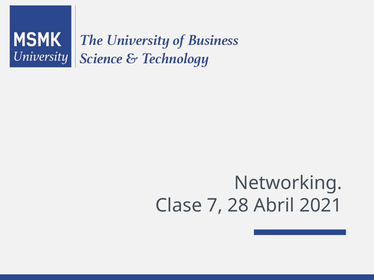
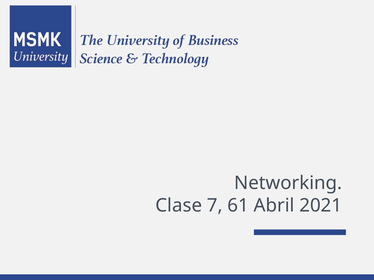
28: 28 -> 61 (238, 206)
